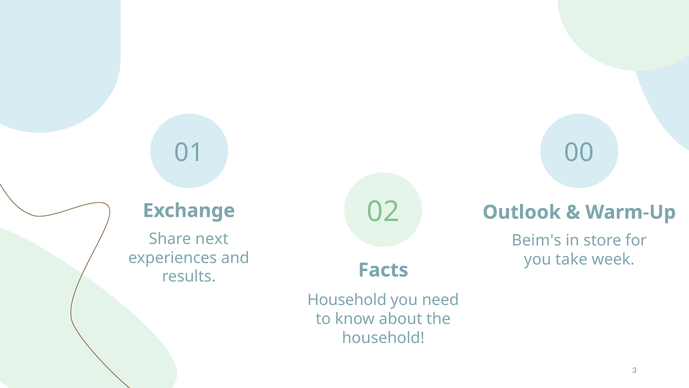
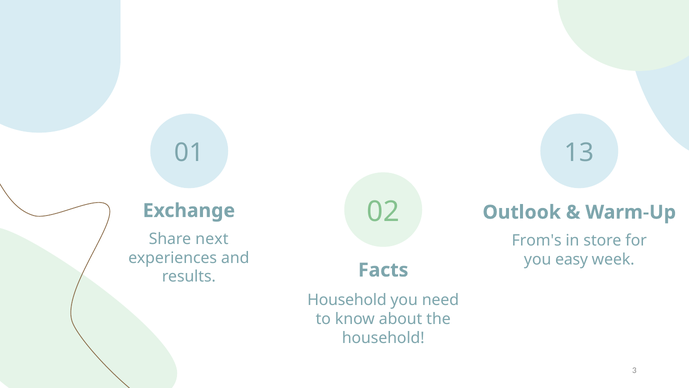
00: 00 -> 13 (579, 153)
Beim's: Beim's -> From's (537, 240)
take: take -> easy (572, 259)
